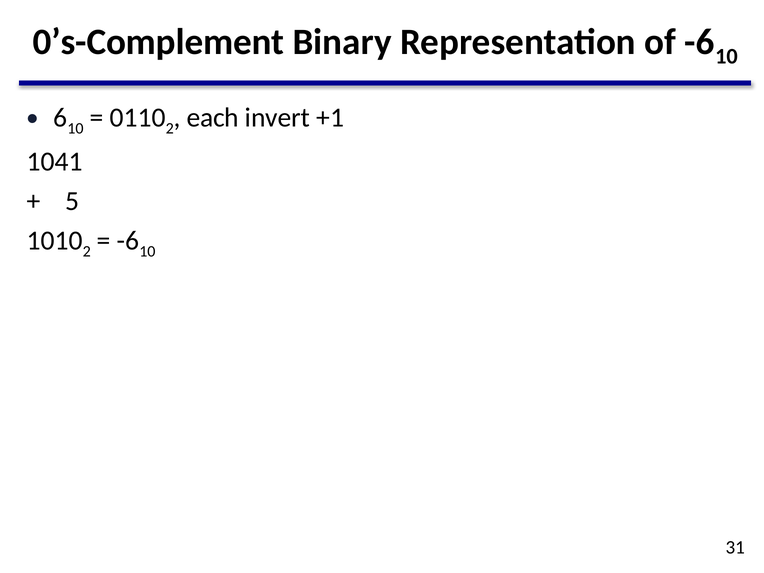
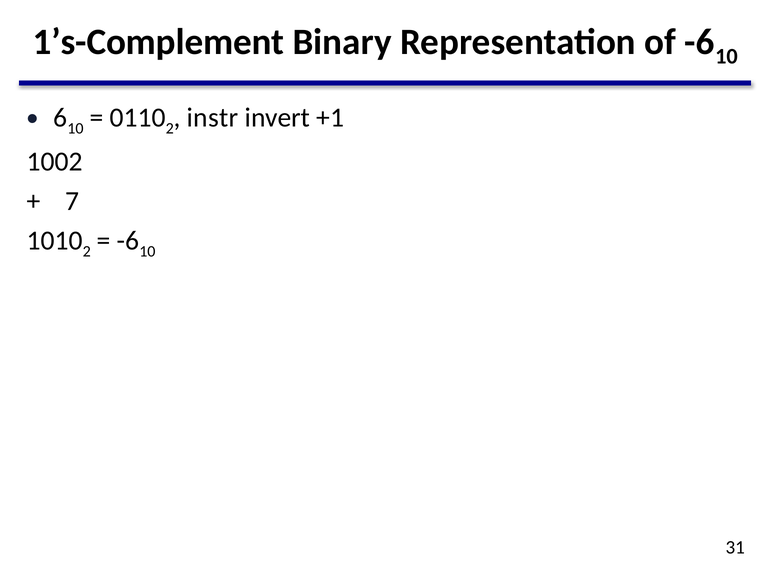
0’s-Complement: 0’s-Complement -> 1’s-Complement (158, 42)
each: each -> instr (213, 118)
1041: 1041 -> 1002 (55, 162)
5: 5 -> 7 (72, 201)
